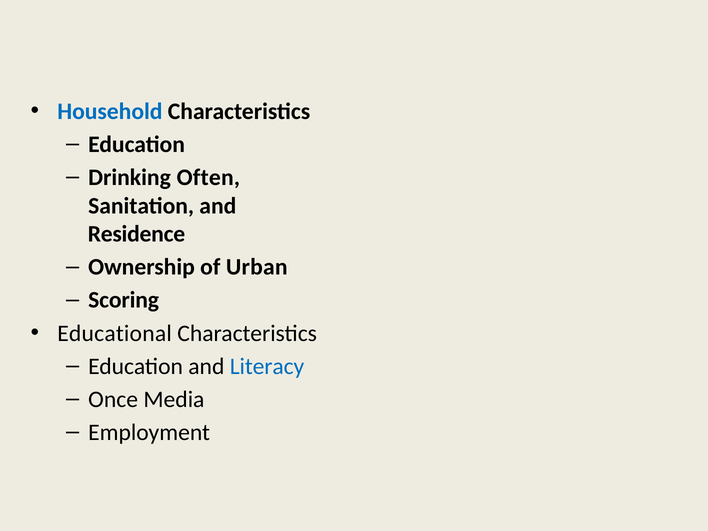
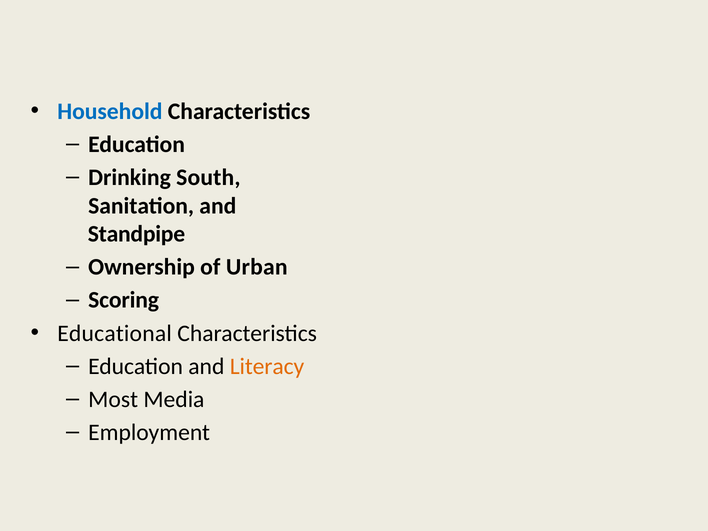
Often: Often -> South (208, 177)
Residence: Residence -> Standpipe (136, 234)
Literacy colour: blue -> orange (267, 366)
Once: Once -> Most (113, 399)
